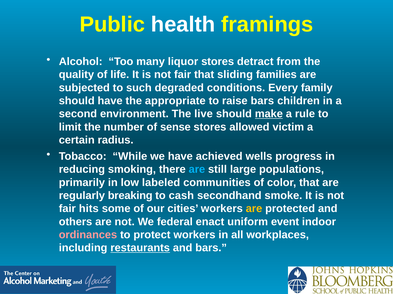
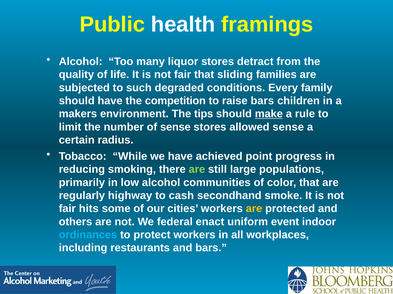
appropriate: appropriate -> competition (175, 101)
second: second -> makers (78, 114)
live: live -> tips (204, 114)
allowed victim: victim -> sense (288, 127)
wells: wells -> point (259, 157)
are colour: light blue -> light green (197, 170)
low labeled: labeled -> alcohol (161, 183)
breaking: breaking -> highway (130, 196)
ordinances colour: pink -> light blue (88, 235)
restaurants underline: present -> none (140, 248)
